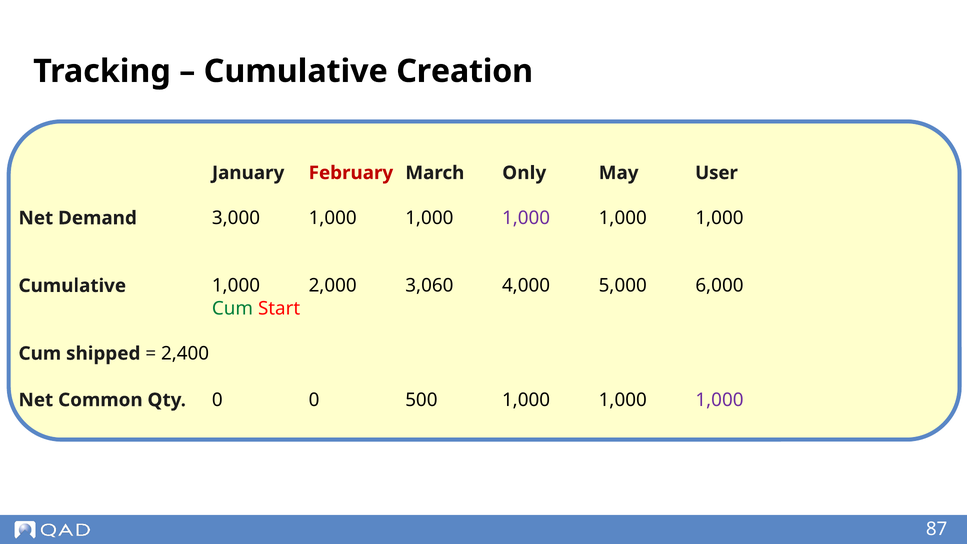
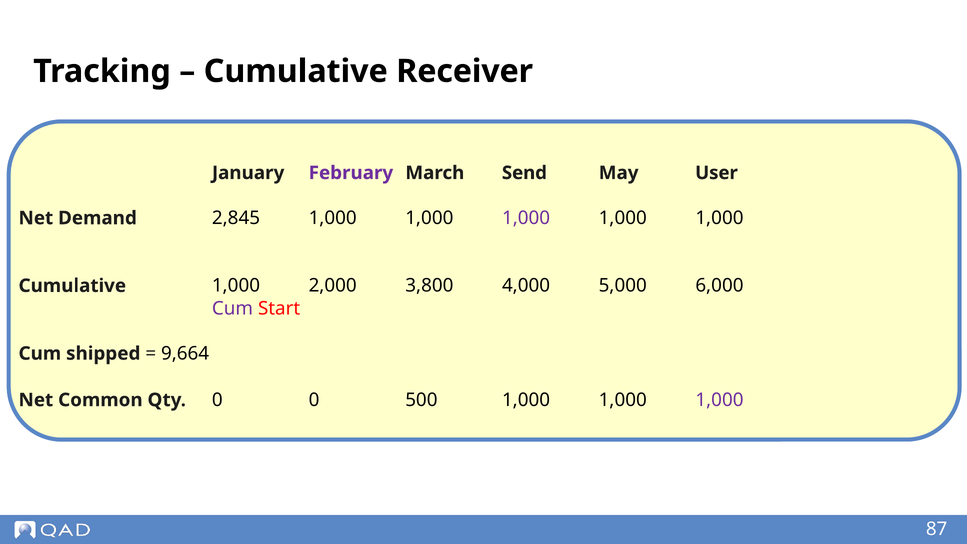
Creation: Creation -> Receiver (465, 71)
February colour: red -> purple (351, 173)
Only: Only -> Send (524, 173)
3,000: 3,000 -> 2,845 (236, 218)
3,060: 3,060 -> 3,800 (429, 286)
Cum colour: green -> purple (232, 308)
2,400: 2,400 -> 9,664 (185, 353)
